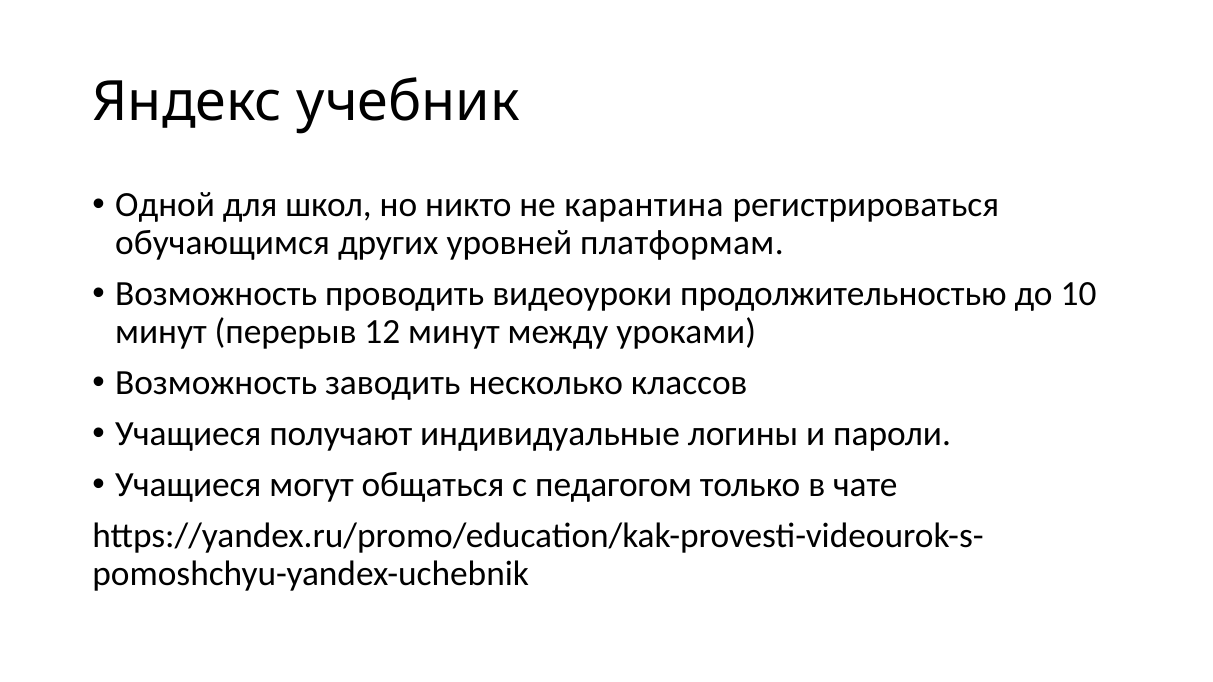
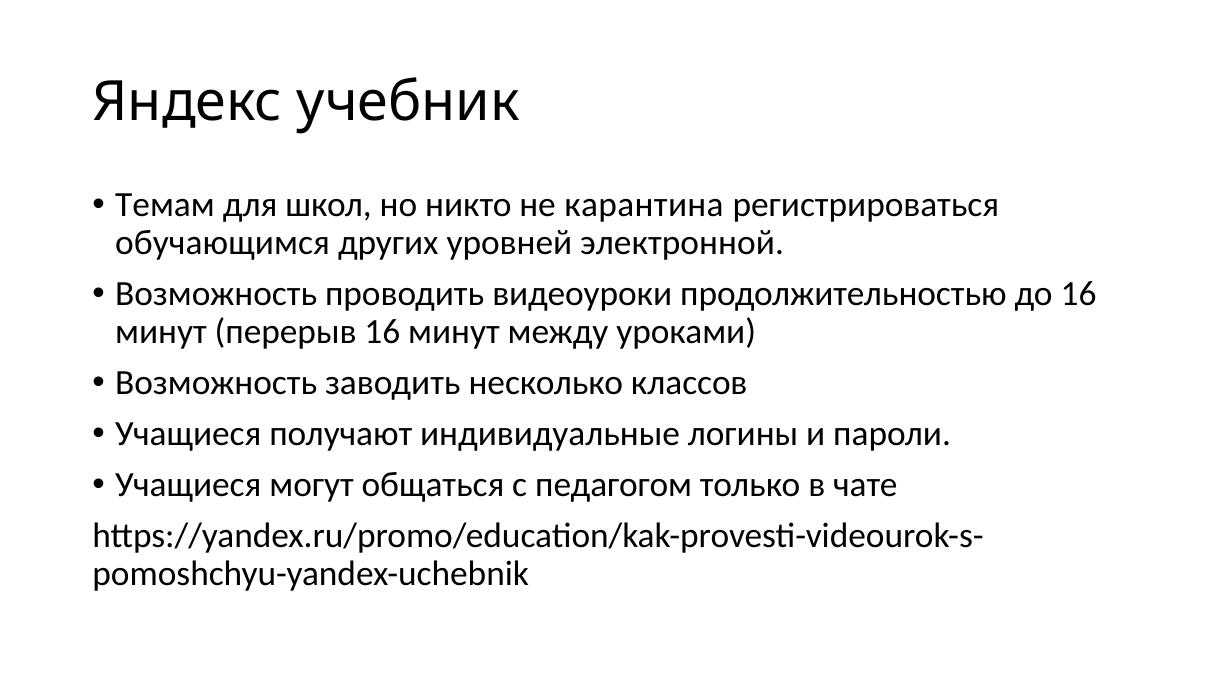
Одной: Одной -> Темам (165, 205)
платформам: платформам -> электронной (682, 243)
до 10: 10 -> 16 (1079, 294)
перерыв 12: 12 -> 16 (382, 332)
